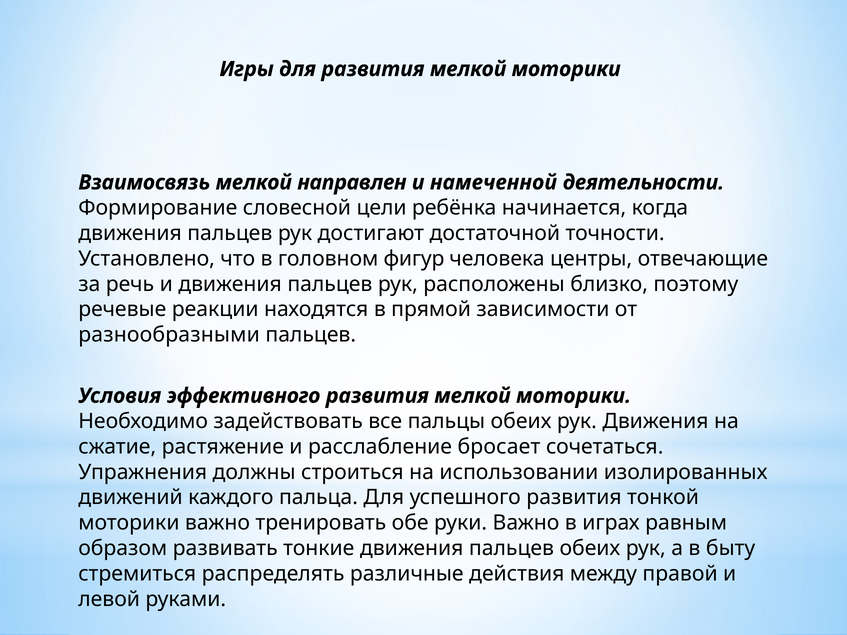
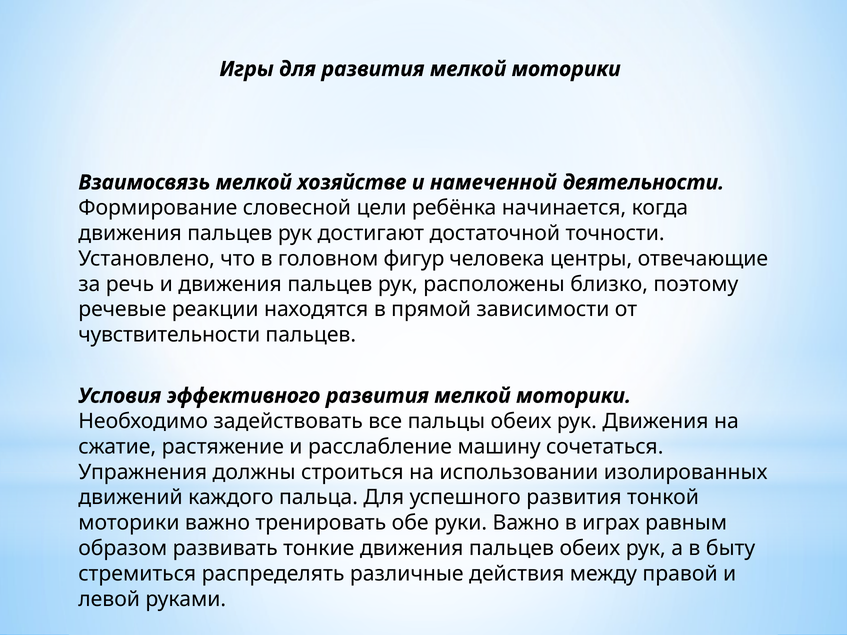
направлен: направлен -> хозяйстве (352, 183)
разнообразными: разнообразными -> чувствительности (169, 335)
бросает: бросает -> машину (499, 447)
